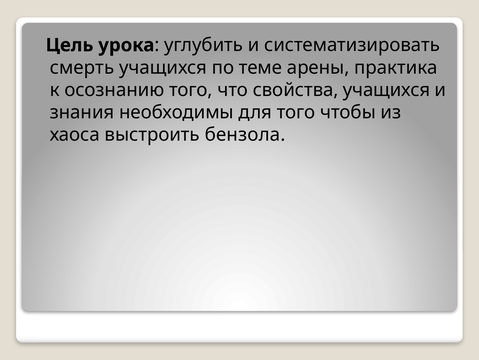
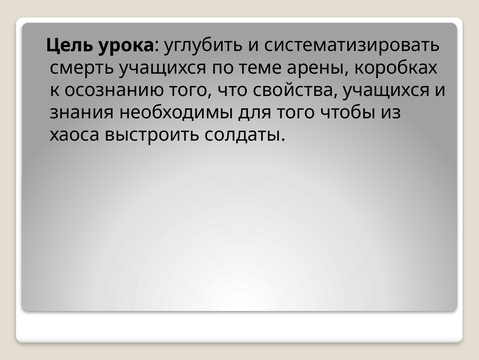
практика: практика -> коробках (396, 67)
бензола: бензола -> солдаты (245, 135)
